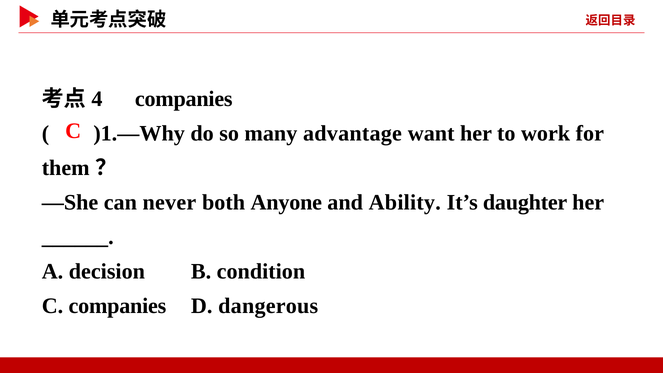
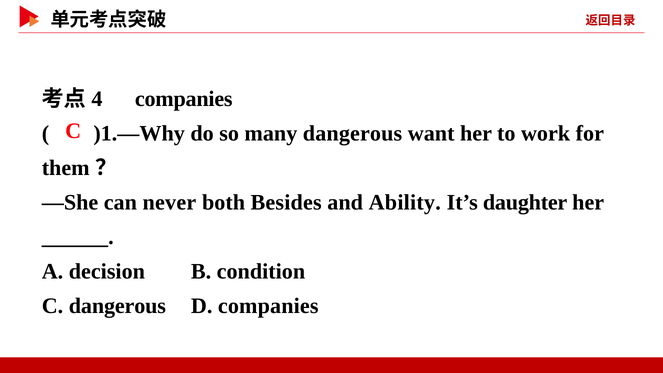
many advantage: advantage -> dangerous (353, 134)
Anyone: Anyone -> Besides (286, 203)
C companies: companies -> dangerous (117, 306)
D dangerous: dangerous -> companies (268, 306)
